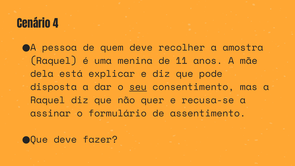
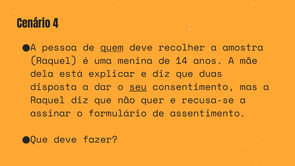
quem underline: none -> present (112, 47)
11: 11 -> 14 (182, 61)
pode: pode -> duas (211, 74)
